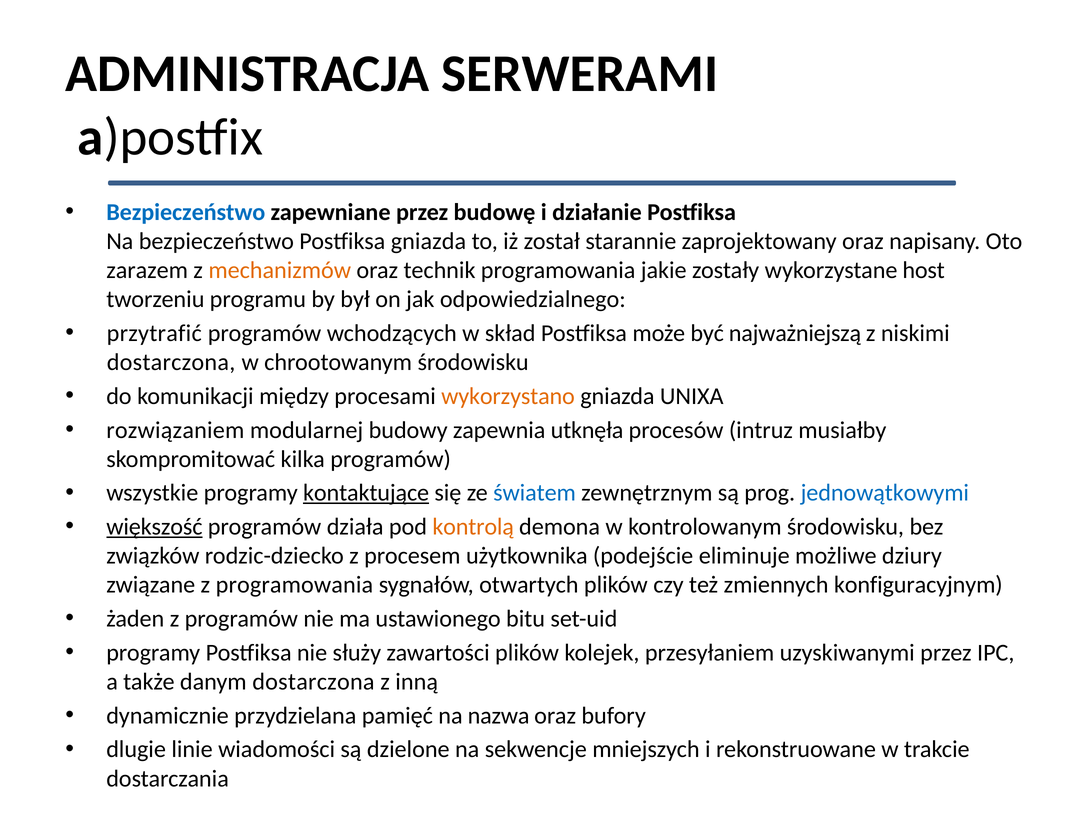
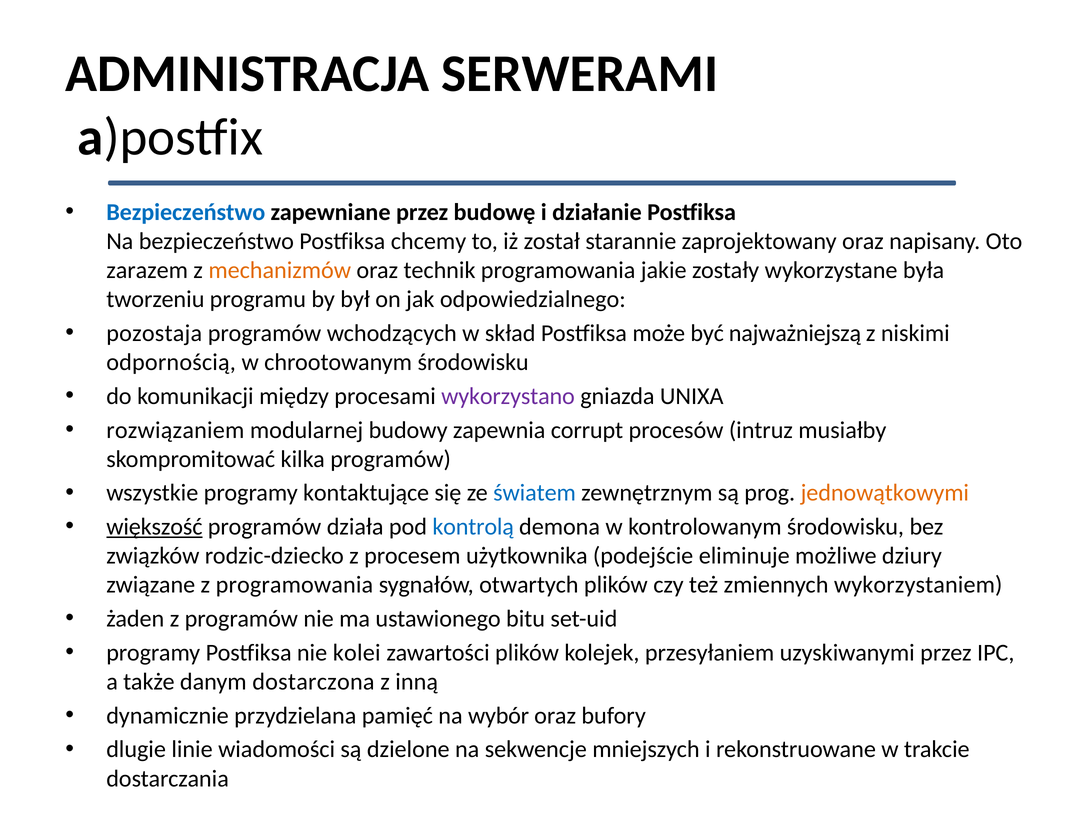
Postfiksa gniazda: gniazda -> chcemy (428, 241)
host: host -> była (924, 271)
przytrafić: przytrafić -> pozostaja (154, 333)
dostarczona: dostarczona -> odpornością (171, 363)
wykorzystano colour: orange -> purple (508, 396)
utknęła: utknęła -> corrupt (587, 430)
kontaktujące underline: present -> none (366, 493)
jednowątkowymi colour: blue -> orange (885, 493)
kontrolą colour: orange -> blue (473, 527)
konfiguracyjnym: konfiguracyjnym -> wykorzystaniem (918, 585)
służy: służy -> kolei (357, 653)
nazwa: nazwa -> wybór (499, 716)
